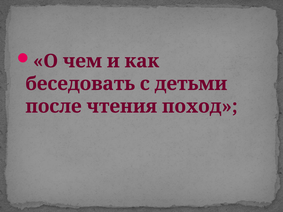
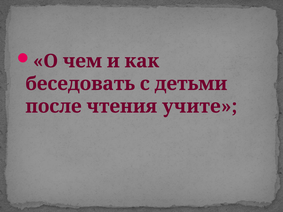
поход: поход -> учите (200, 106)
